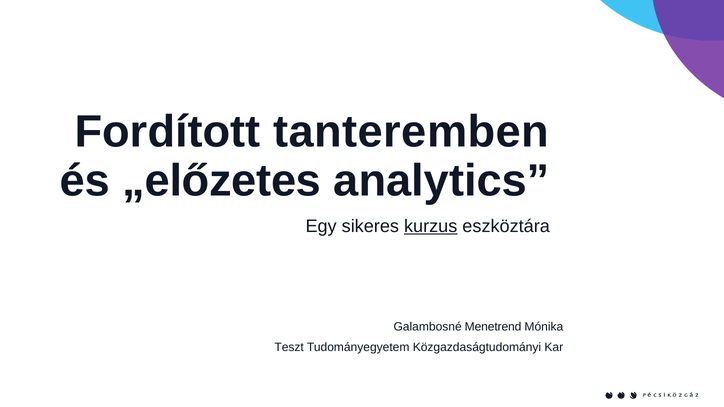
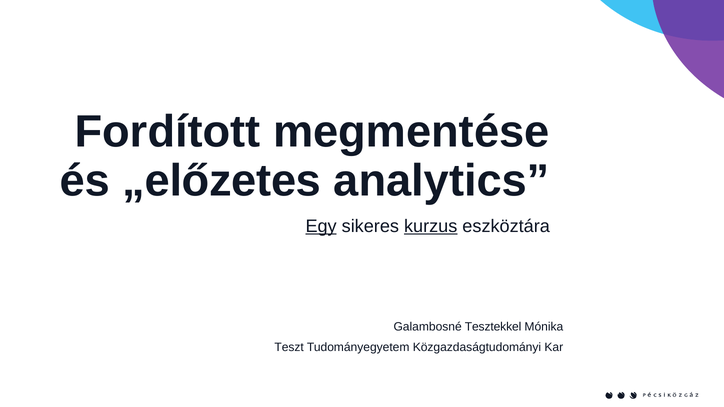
tanteremben: tanteremben -> megmentése (411, 132)
Egy underline: none -> present (321, 226)
Menetrend: Menetrend -> Tesztekkel (493, 327)
